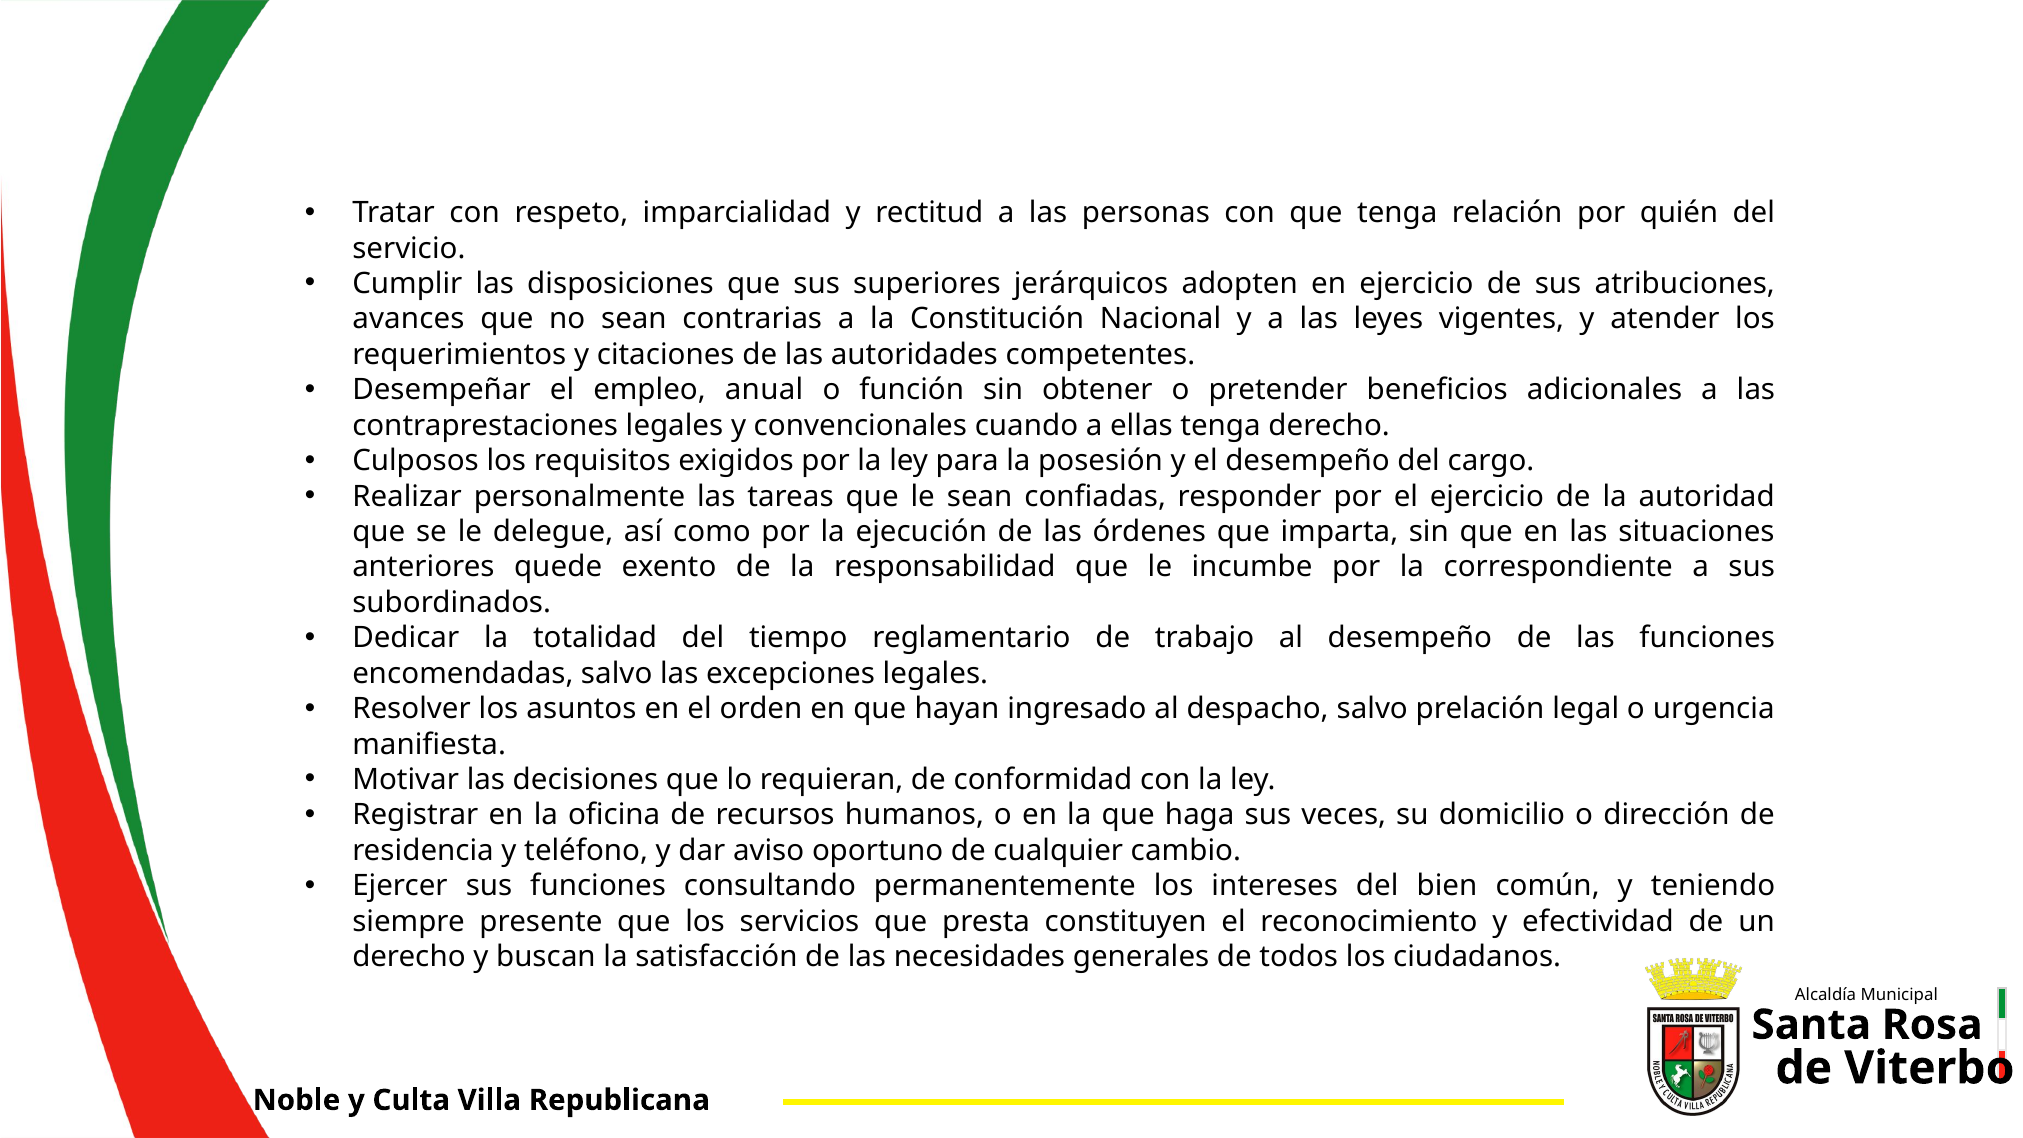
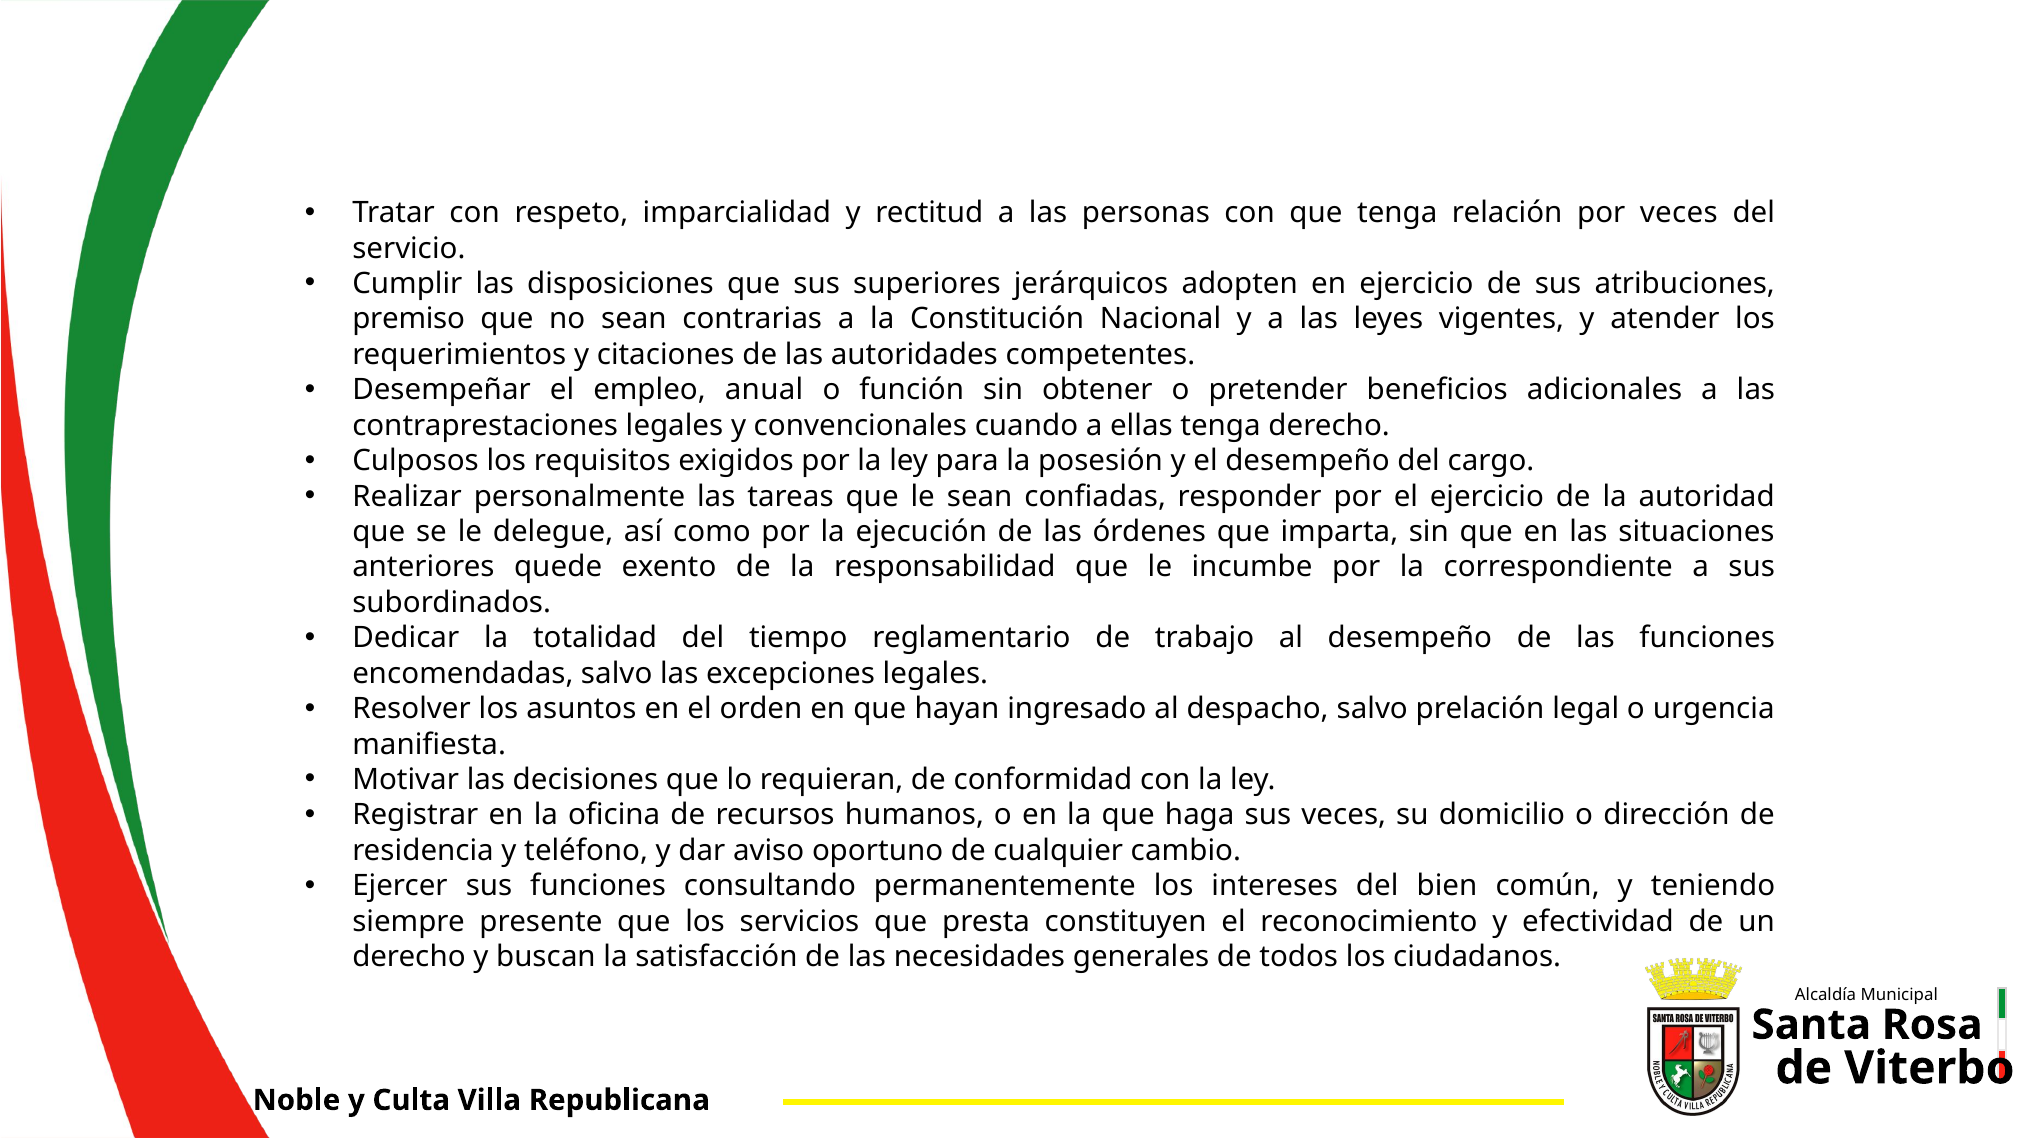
por quién: quién -> veces (1679, 213)
avances: avances -> premiso (409, 319)
